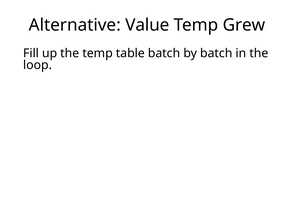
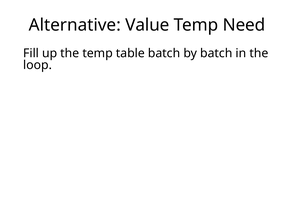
Grew: Grew -> Need (244, 25)
